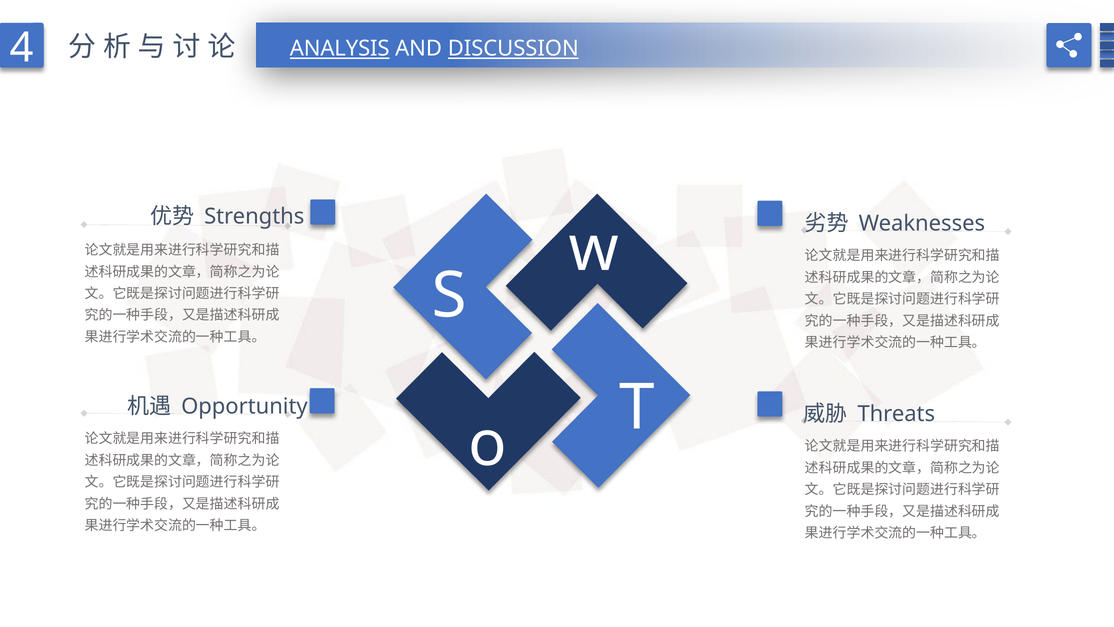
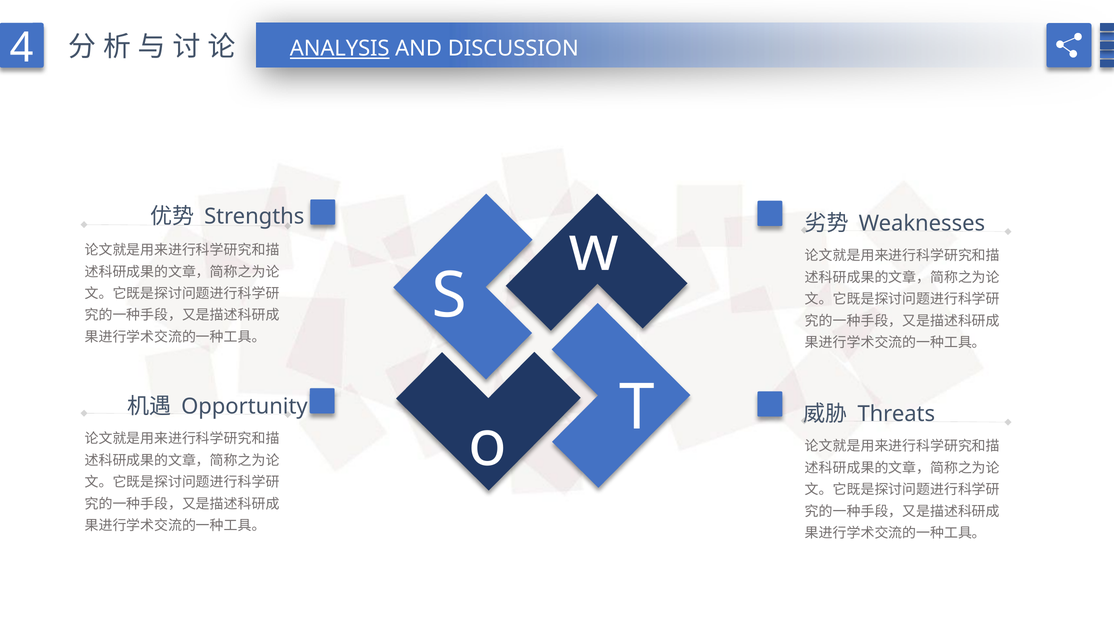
DISCUSSION underline: present -> none (513, 49)
